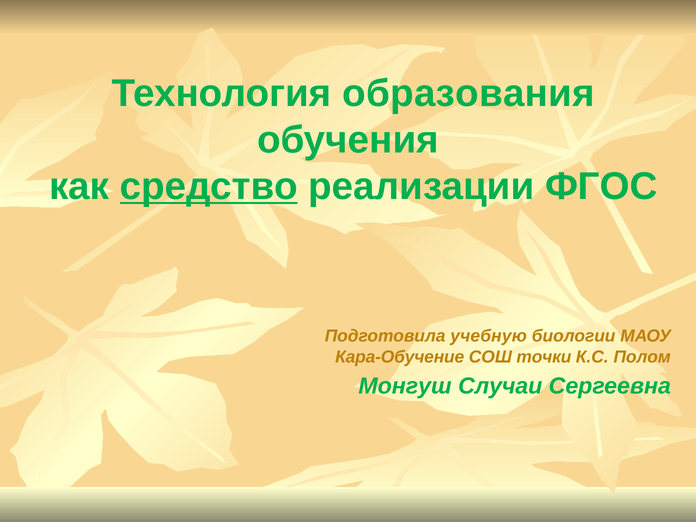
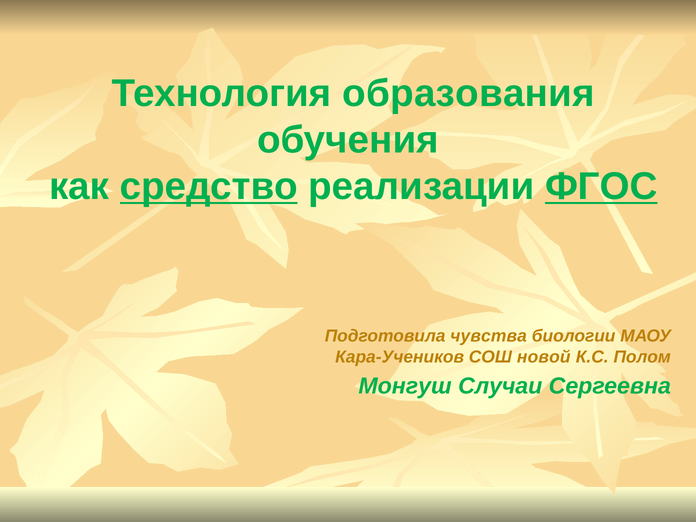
ФГОС underline: none -> present (601, 186)
учебную: учебную -> чувства (489, 336)
Кара-Обучение: Кара-Обучение -> Кара-Учеников (400, 357)
точки: точки -> новой (544, 357)
